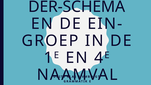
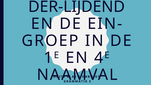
DER-SCHEMA: DER-SCHEMA -> DER-LIJDEND (77, 7)
